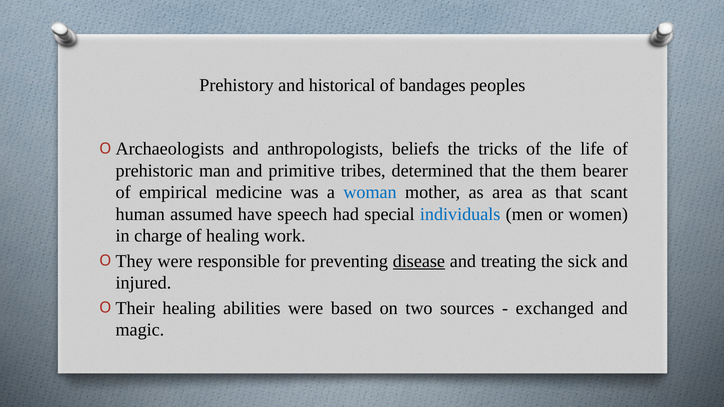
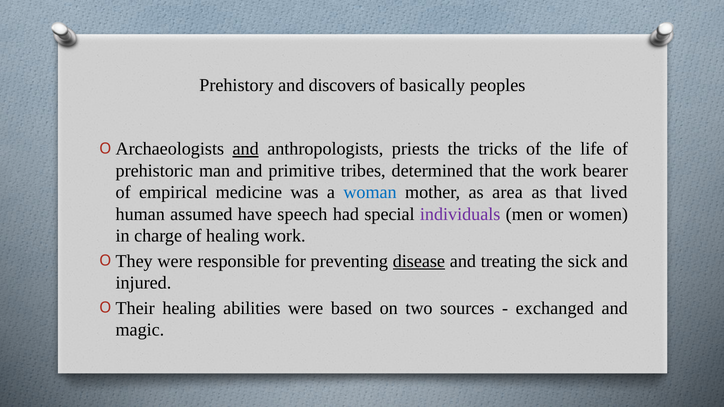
historical: historical -> discovers (342, 85)
bandages: bandages -> basically (432, 85)
and underline: none -> present (246, 149)
beliefs: beliefs -> priests (415, 149)
the them: them -> work (559, 171)
scant: scant -> lived (609, 192)
individuals colour: blue -> purple (460, 214)
